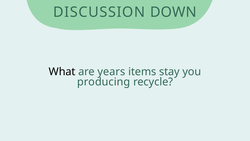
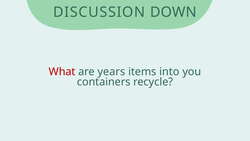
What colour: black -> red (62, 71)
stay: stay -> into (169, 71)
producing: producing -> containers (104, 82)
